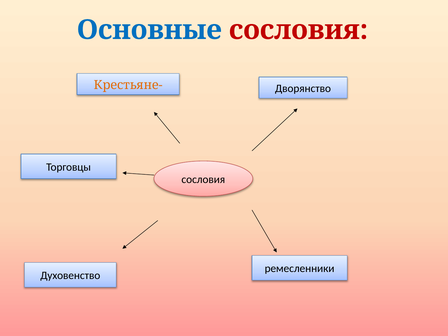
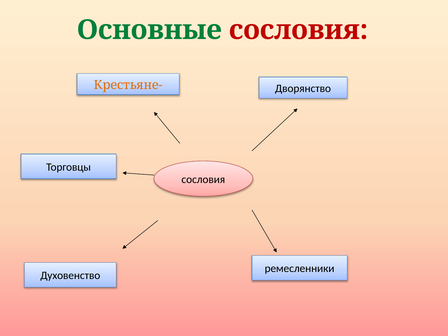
Основные colour: blue -> green (149, 30)
